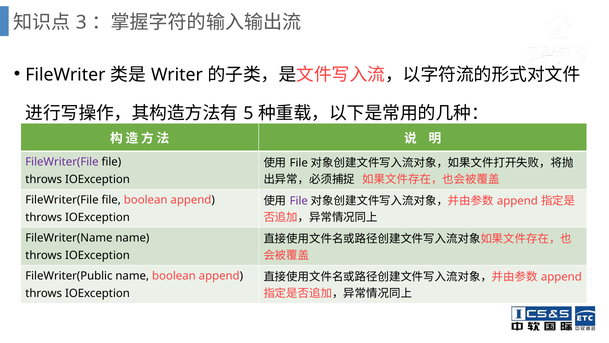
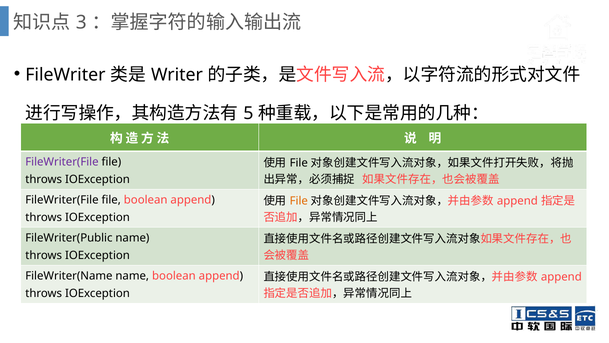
File colour: purple -> orange (299, 201)
FileWriter(Name: FileWriter(Name -> FileWriter(Public (69, 237)
FileWriter(Public: FileWriter(Public -> FileWriter(Name (69, 275)
